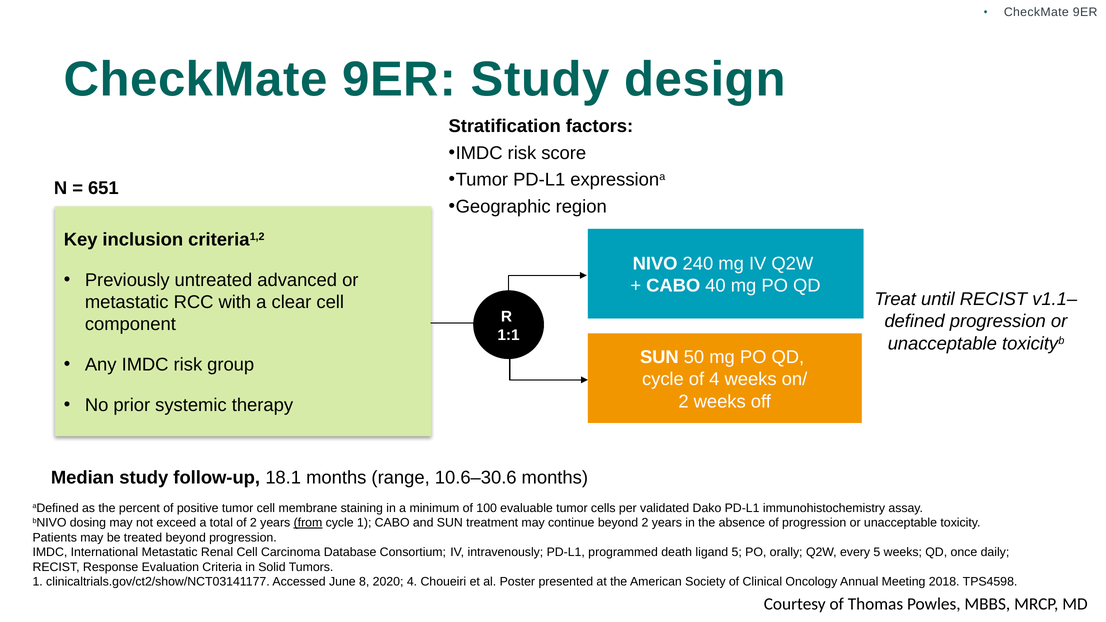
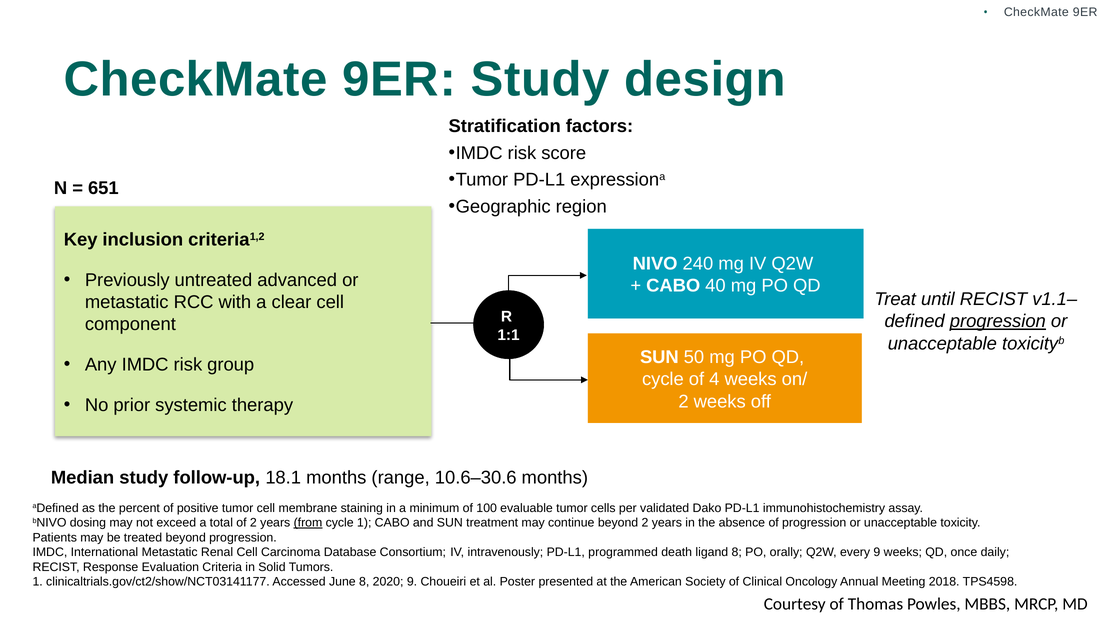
progression underline: none -> present (998, 321)
ligand 5: 5 -> 8 (737, 552)
every 5: 5 -> 9 (877, 552)
2020 4: 4 -> 9 (412, 582)
